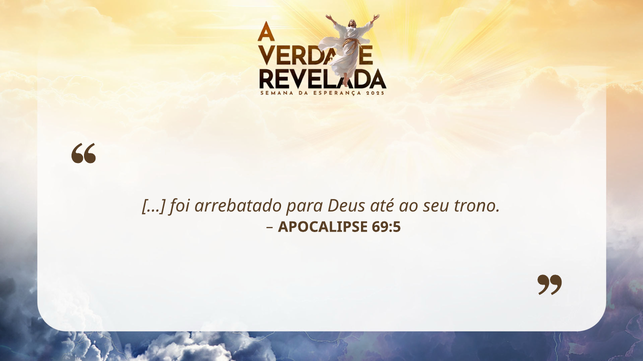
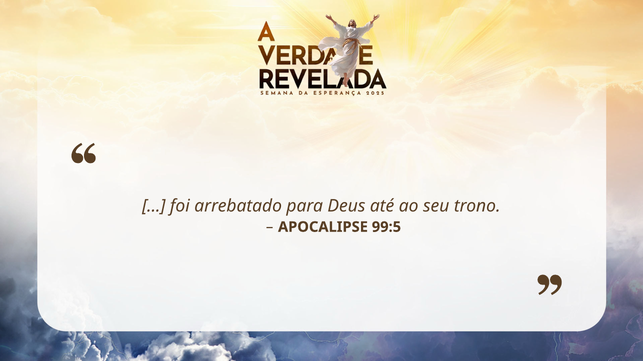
69:5: 69:5 -> 99:5 (386, 227)
